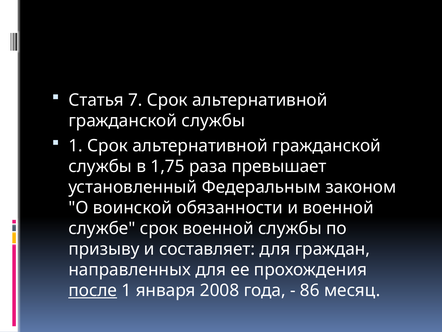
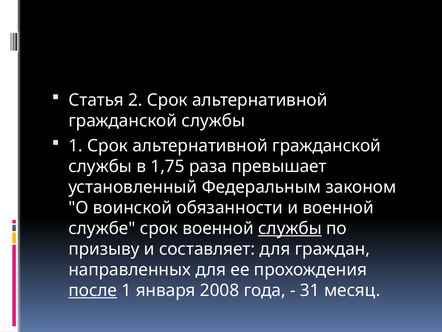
7: 7 -> 2 (135, 100)
службы underline: none -> present (290, 228)
86: 86 -> 31 (310, 290)
